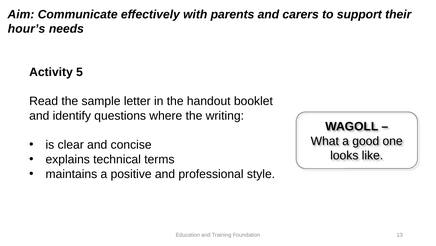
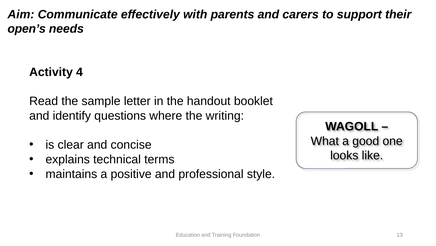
hour’s: hour’s -> open’s (27, 29)
5: 5 -> 4 (80, 72)
